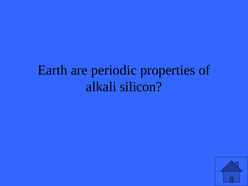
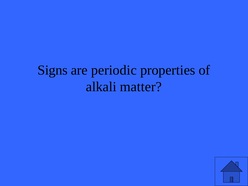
Earth: Earth -> Signs (53, 70)
silicon: silicon -> matter (141, 87)
